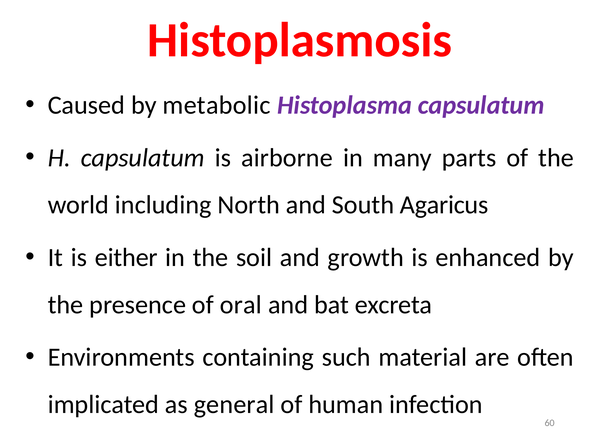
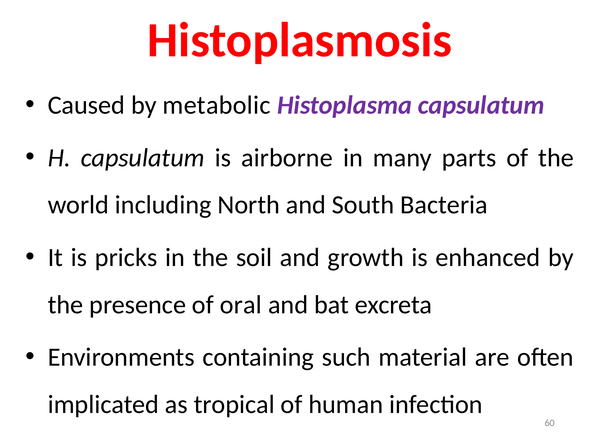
Agaricus: Agaricus -> Bacteria (444, 205)
either: either -> pricks (126, 257)
general: general -> tropical (234, 404)
